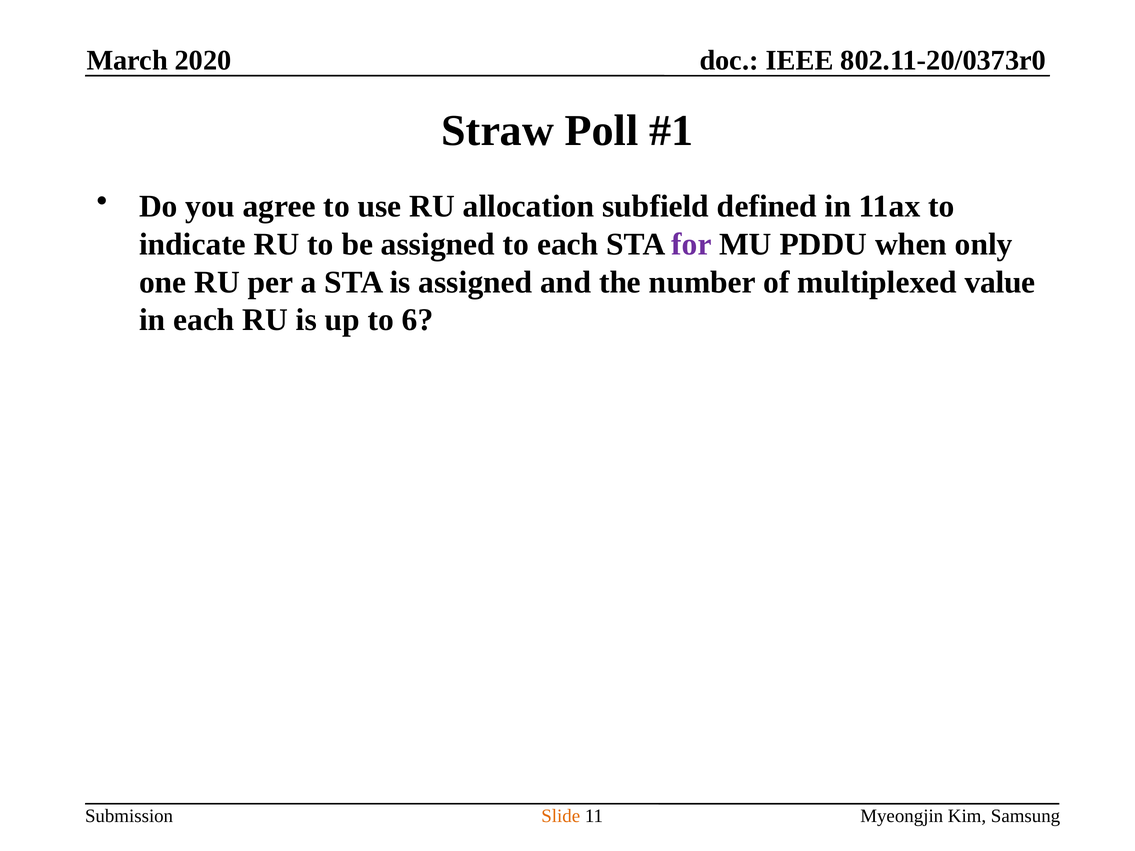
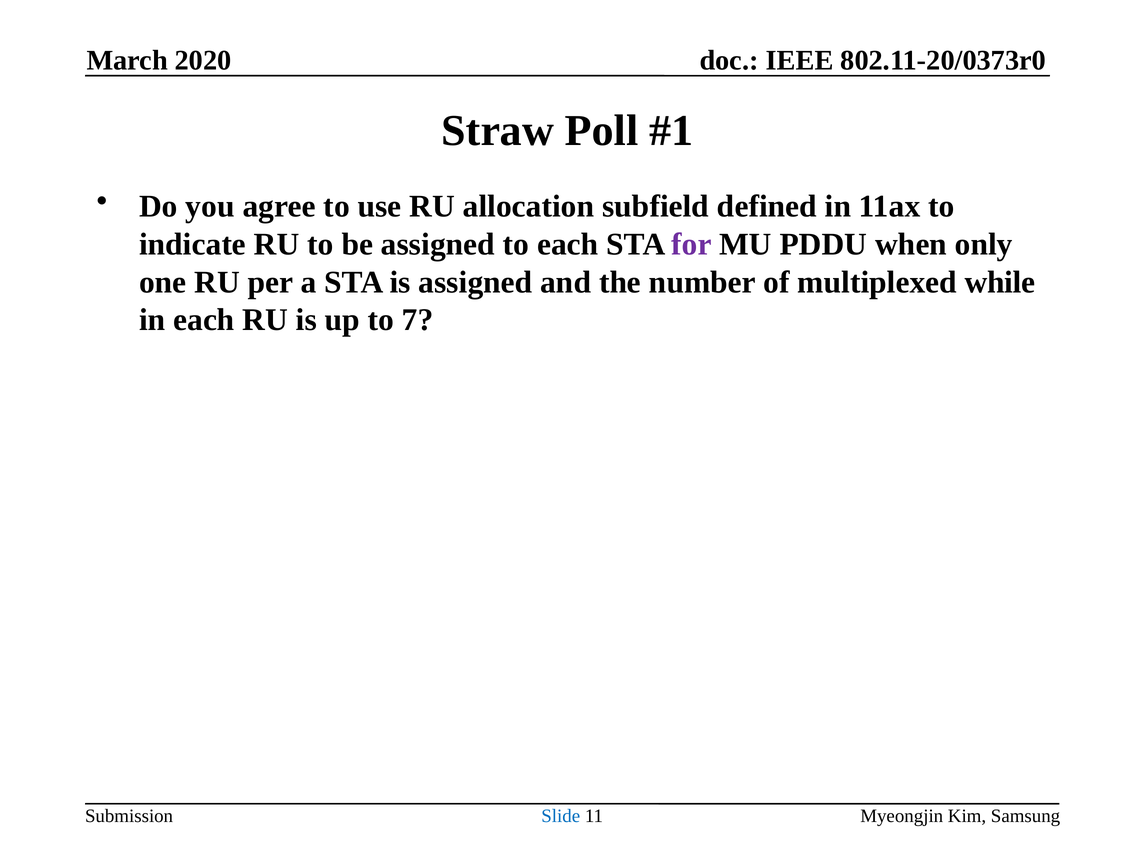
value: value -> while (1000, 282)
6: 6 -> 7 (418, 320)
Slide colour: orange -> blue (561, 816)
